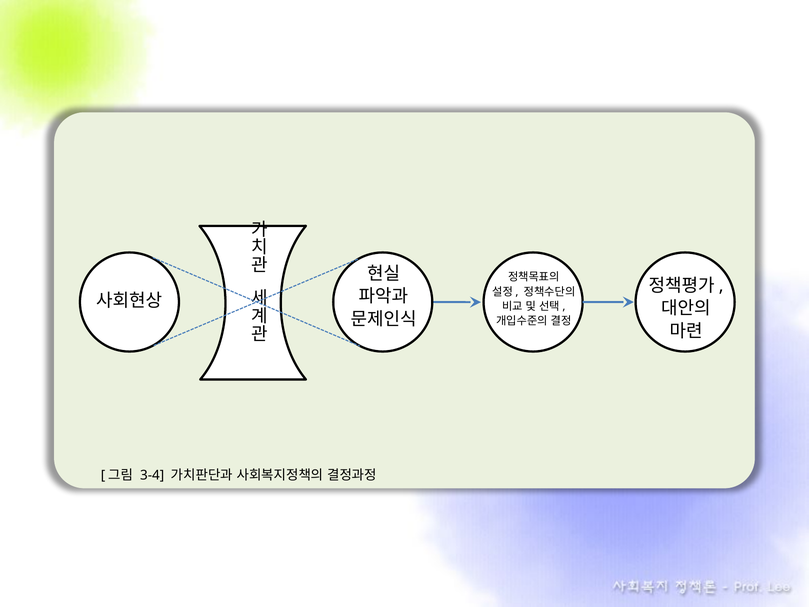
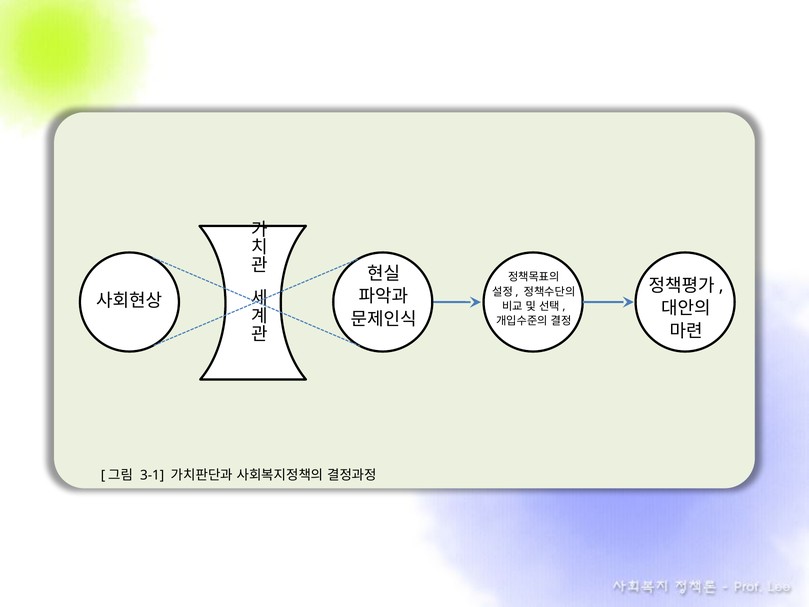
3-4: 3-4 -> 3-1 (152, 475)
